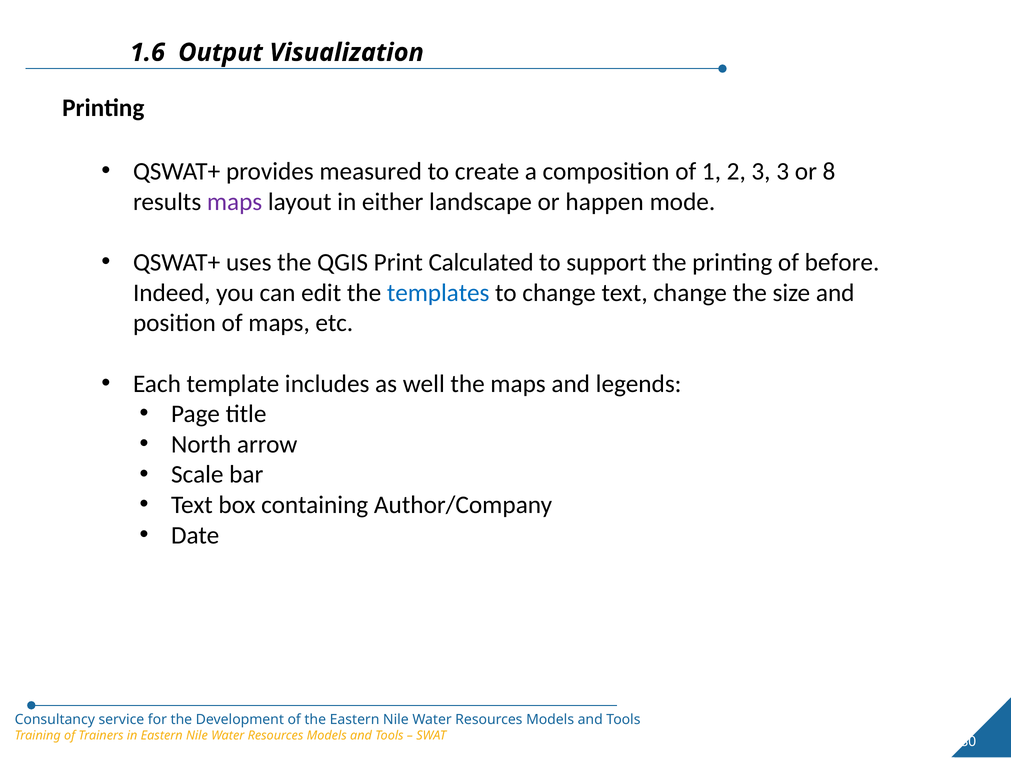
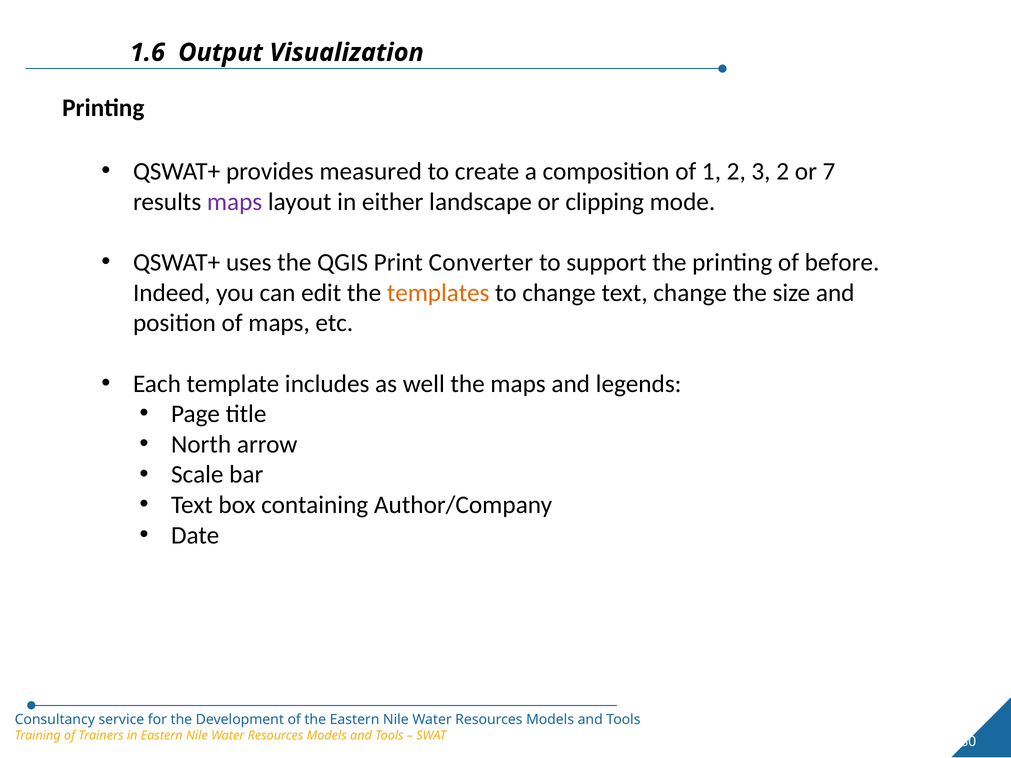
3 3: 3 -> 2 (783, 171)
8: 8 -> 7 (829, 171)
happen: happen -> clipping (605, 202)
Calculated: Calculated -> Converter (481, 262)
templates colour: blue -> orange (438, 293)
